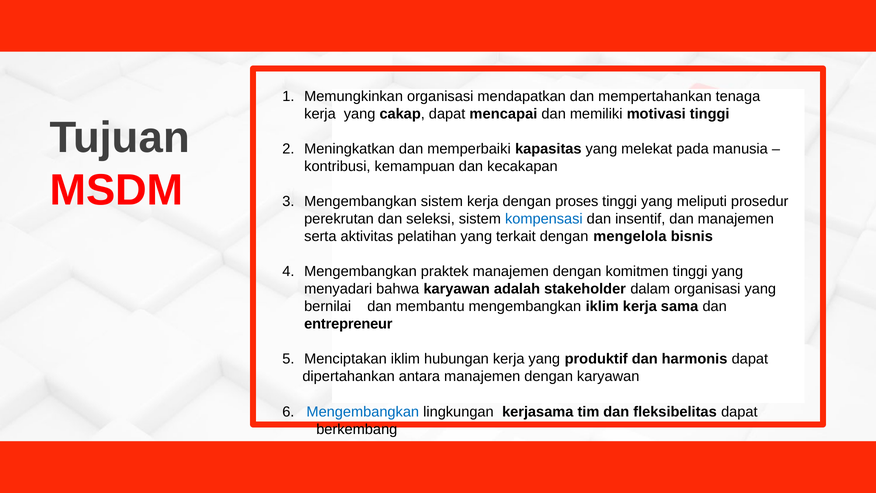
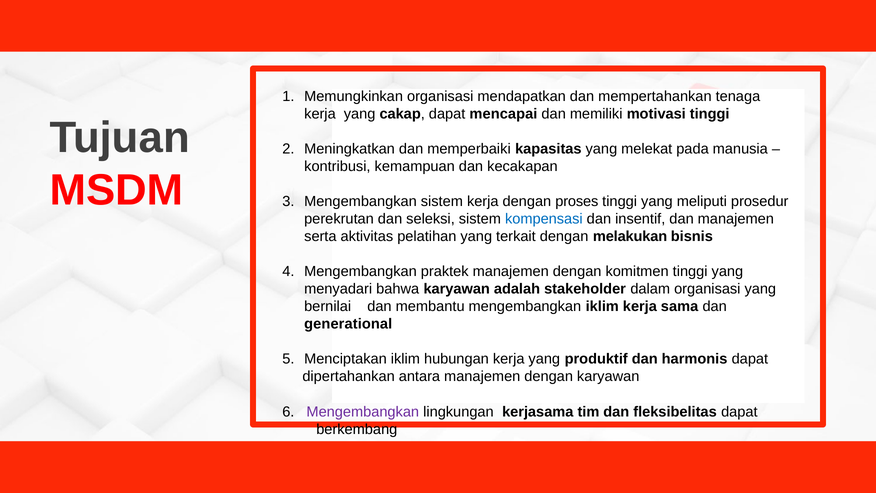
mengelola: mengelola -> melakukan (630, 236)
entrepreneur: entrepreneur -> generational (348, 324)
Mengembangkan colour: blue -> purple (363, 412)
